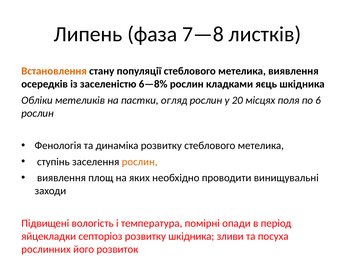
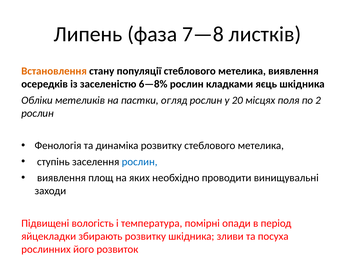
6: 6 -> 2 (318, 100)
рослин colour: orange -> blue (140, 162)
септоріоз: септоріоз -> збирають (100, 236)
